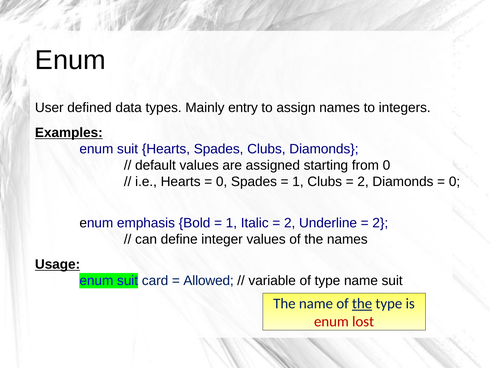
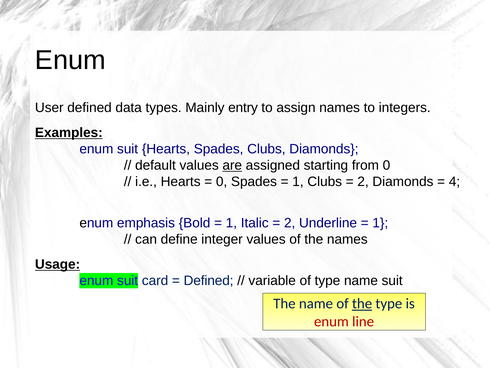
are underline: none -> present (232, 165)
0: 0 -> 4 (454, 181)
2: 2 -> 1 (380, 223)
Allowed: Allowed -> Defined (209, 280)
lost: lost -> line (363, 321)
